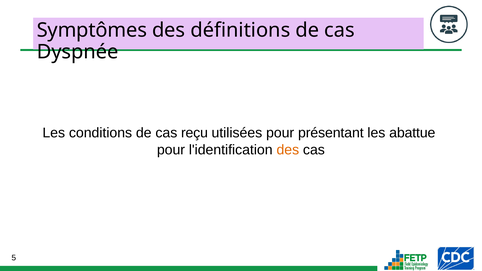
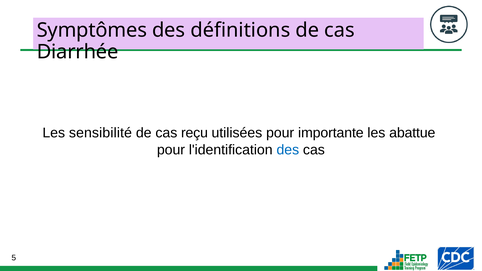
Dyspnée: Dyspnée -> Diarrhée (78, 52)
conditions: conditions -> sensibilité (100, 133)
présentant: présentant -> importante (331, 133)
des colour: orange -> blue (288, 150)
